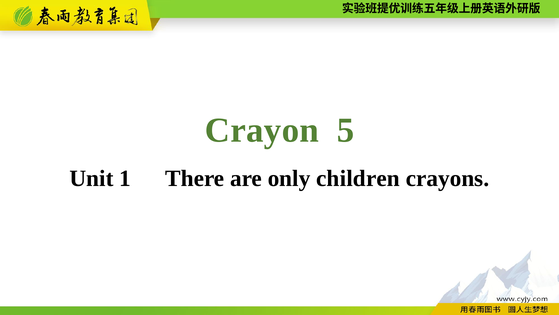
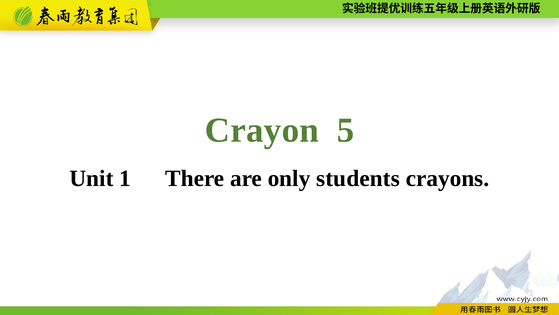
children: children -> students (358, 178)
